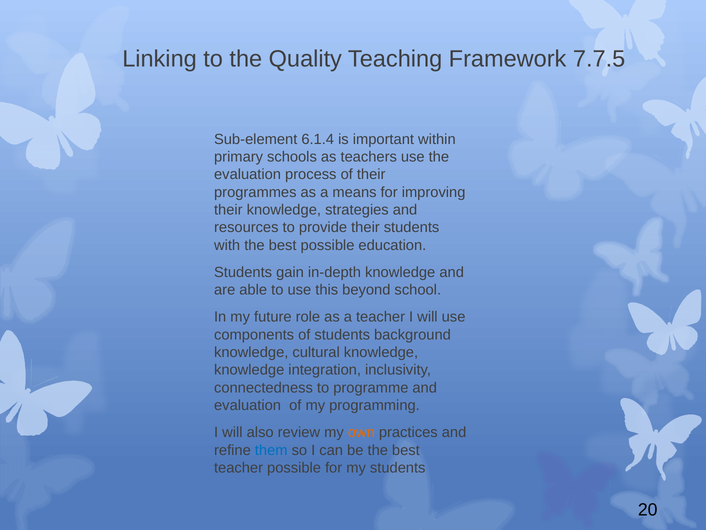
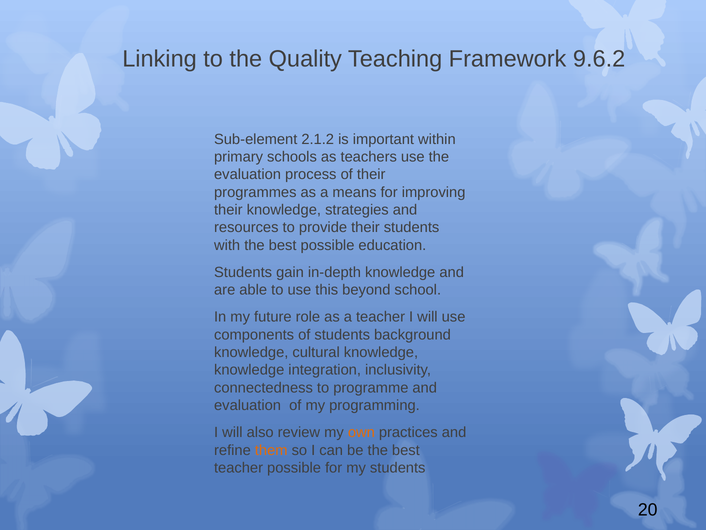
7.7.5: 7.7.5 -> 9.6.2 (599, 59)
6.1.4: 6.1.4 -> 2.1.2 (318, 139)
them colour: blue -> orange (271, 450)
